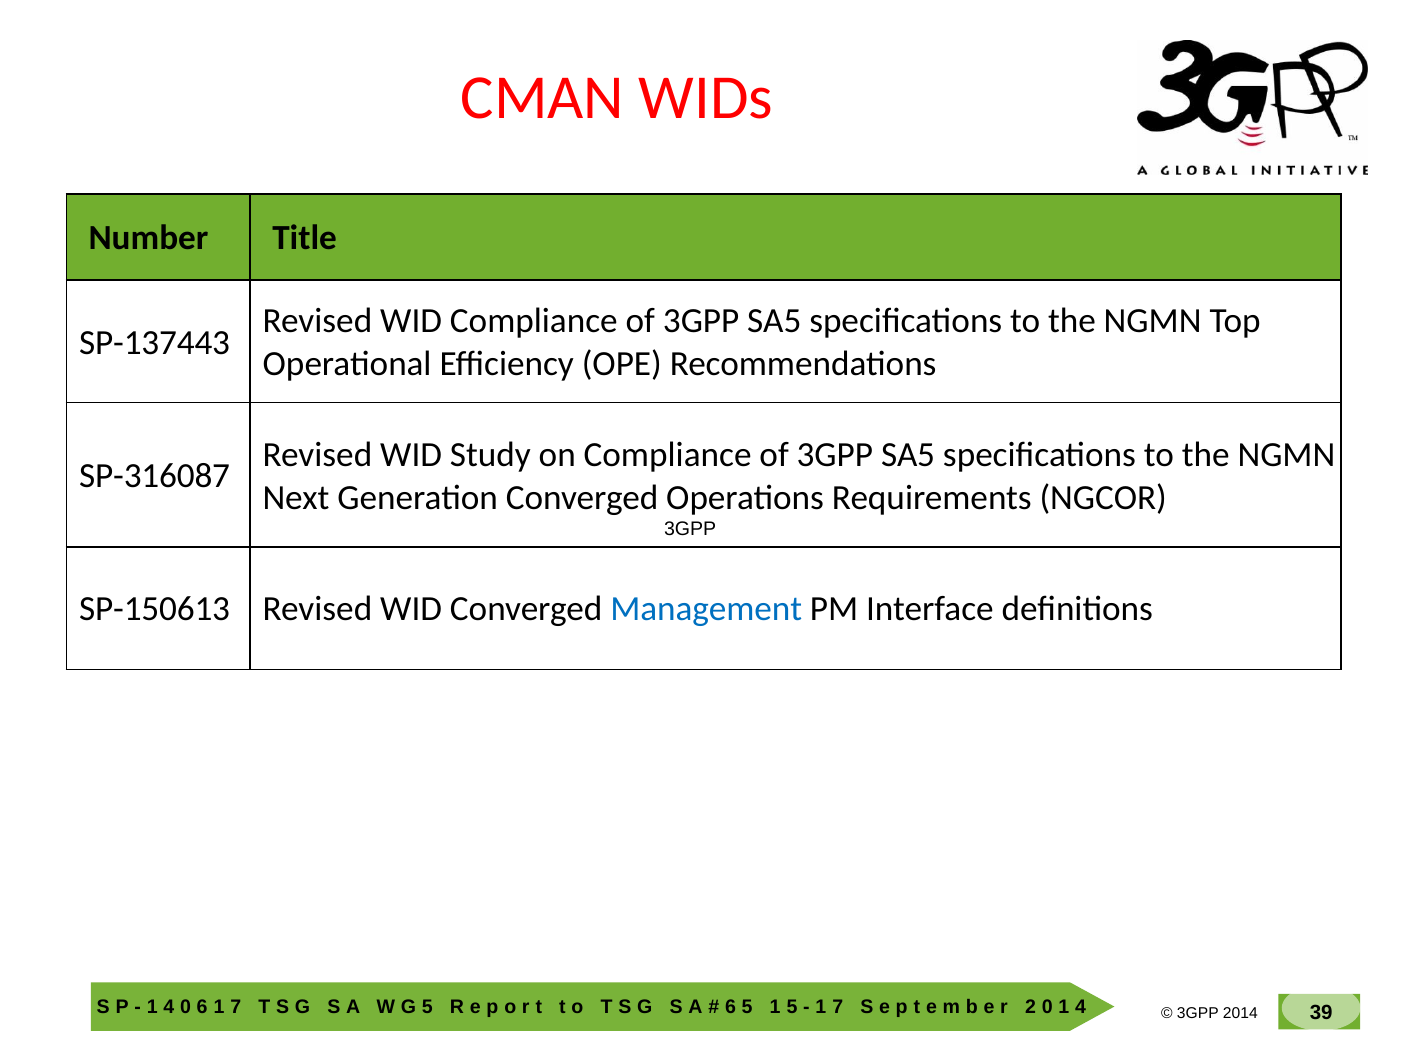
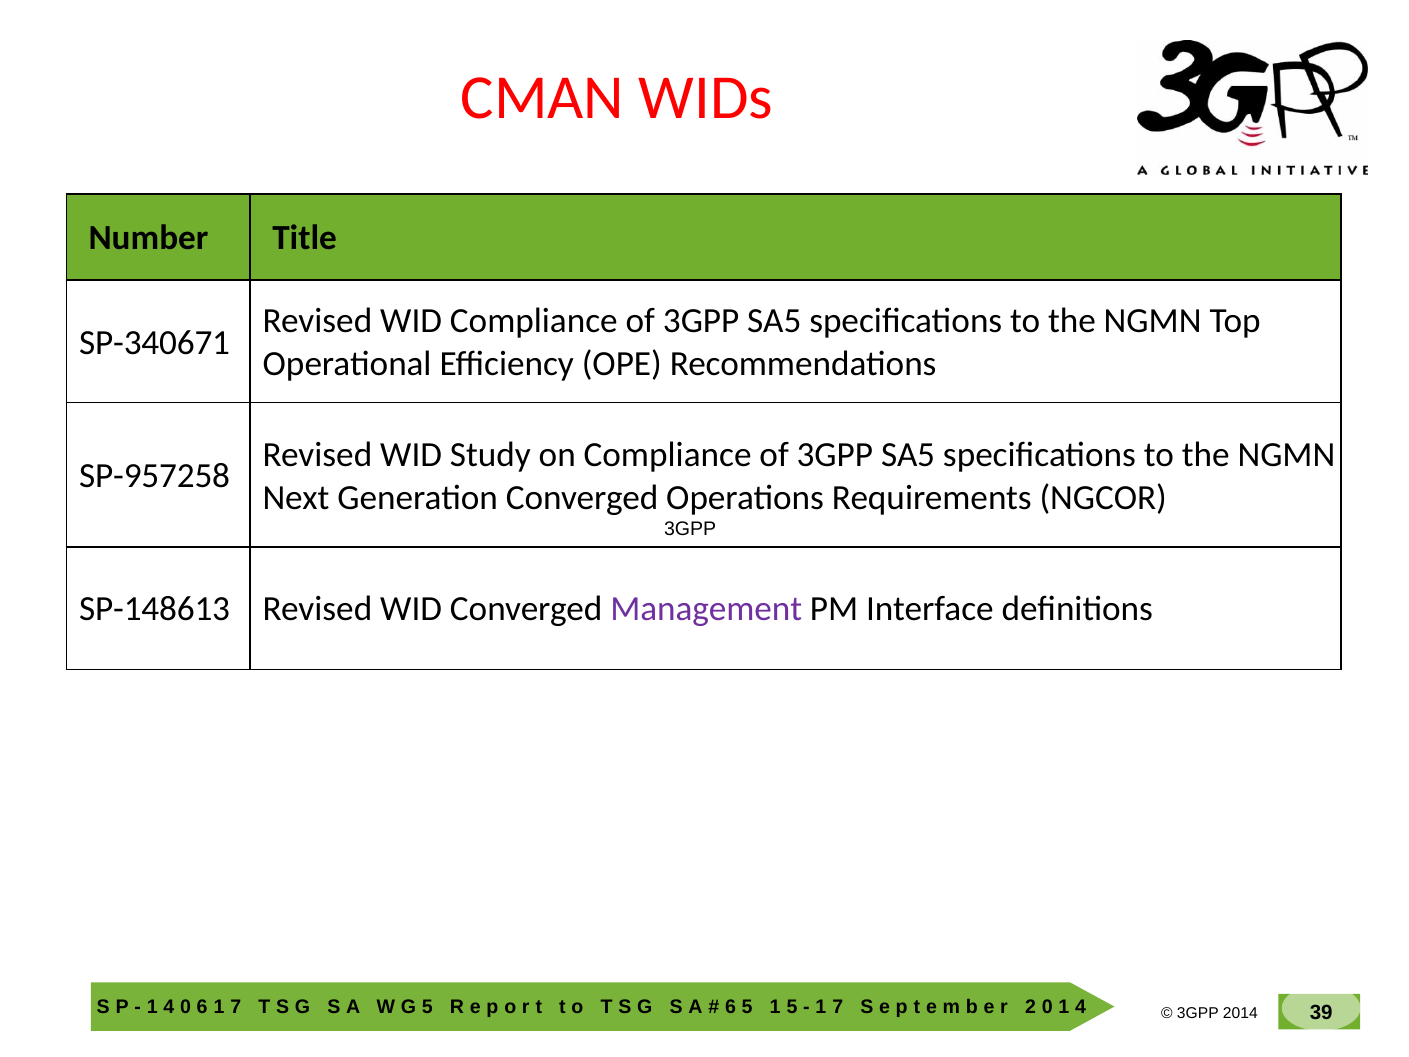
SP-137443: SP-137443 -> SP-340671 (155, 342)
SP-316087: SP-316087 -> SP-957258 (155, 476)
SP-150613: SP-150613 -> SP-148613 (155, 609)
Management colour: blue -> purple (706, 609)
